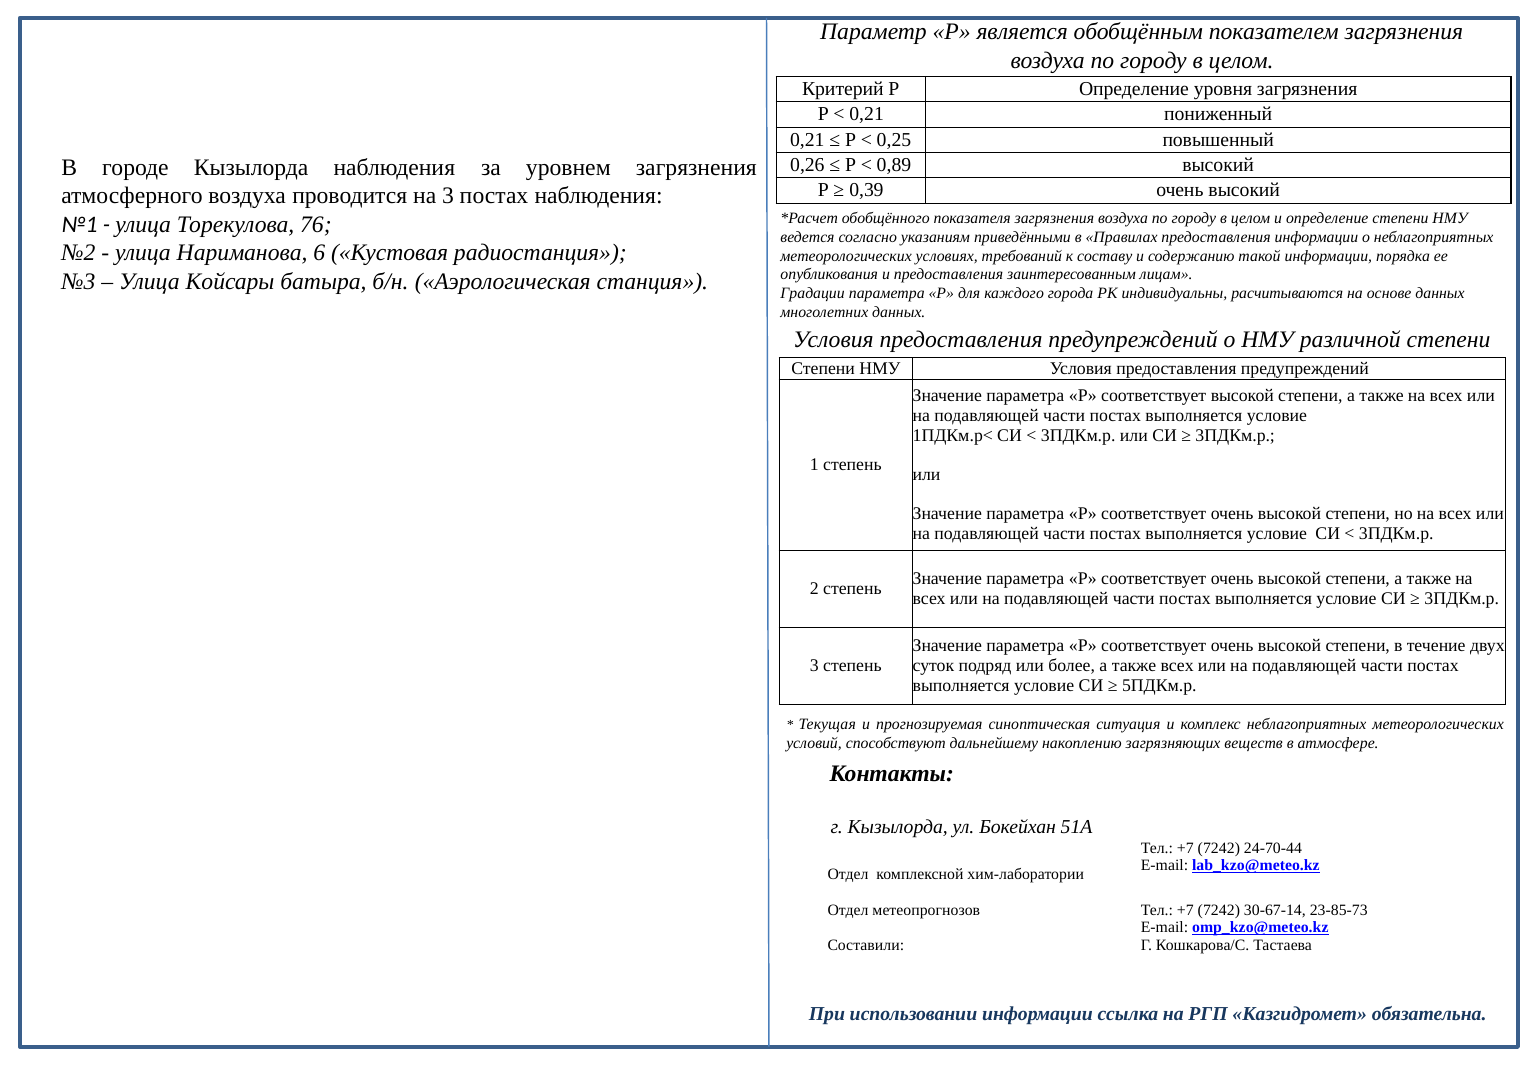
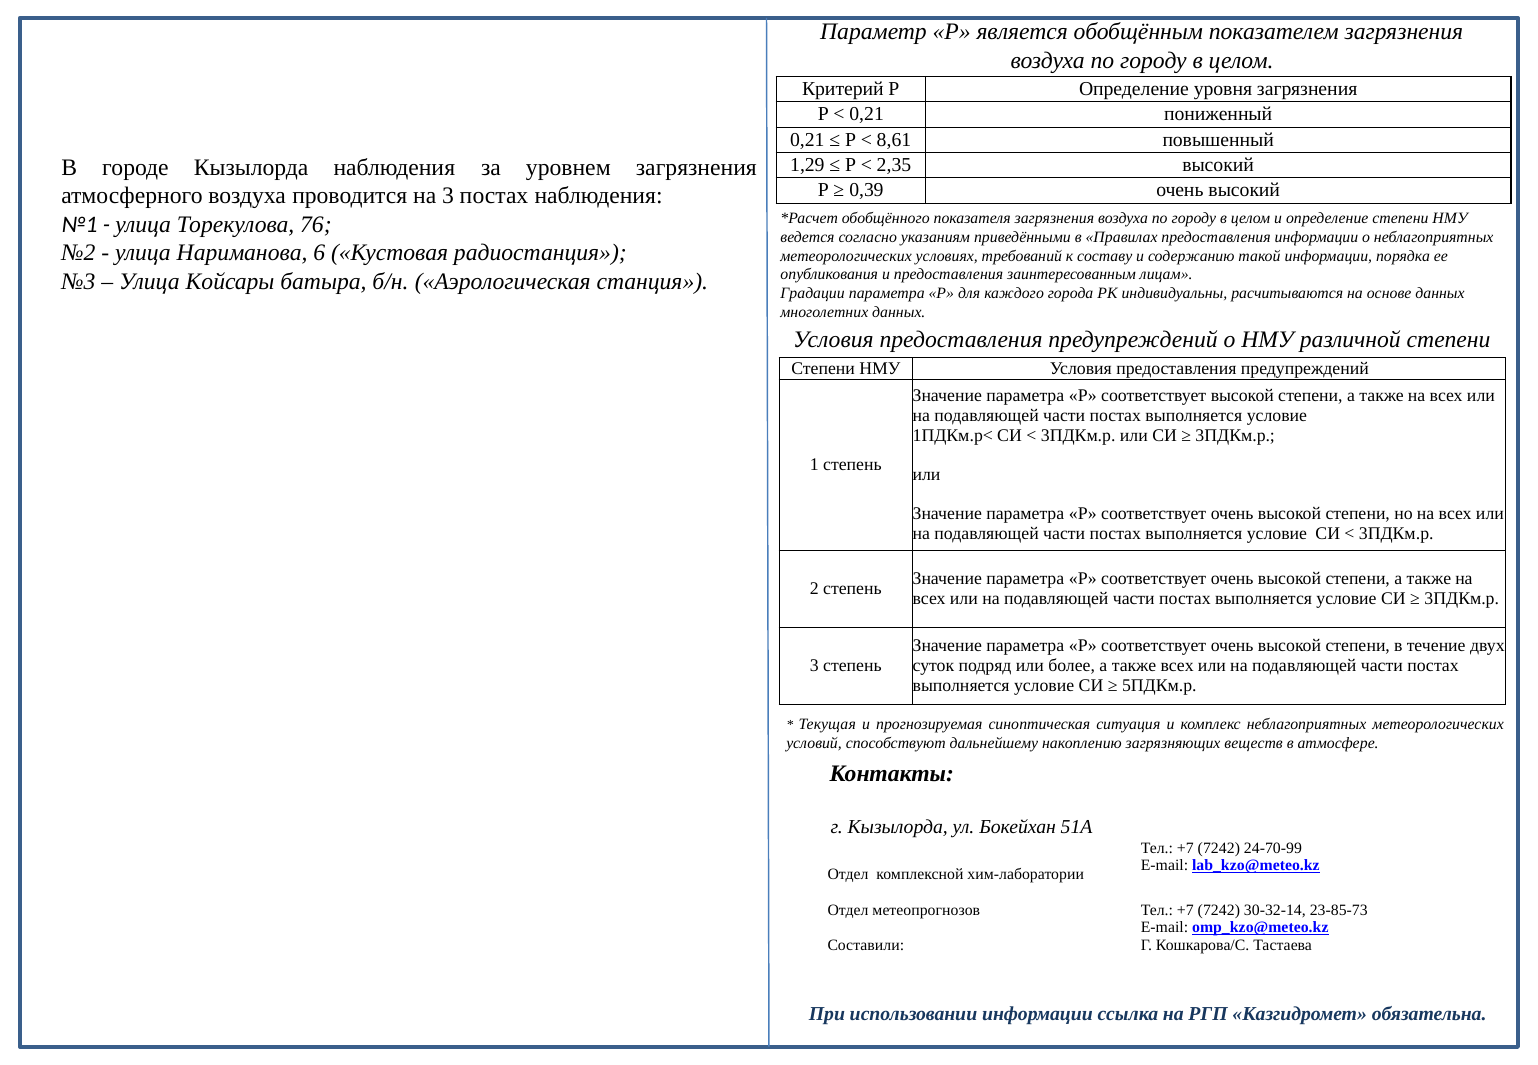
0,25: 0,25 -> 8,61 (894, 140)
0,26: 0,26 -> 1,29 (807, 165)
0,89: 0,89 -> 2,35 (894, 165)
24-70-44: 24-70-44 -> 24-70-99 (1273, 848)
30-67-14: 30-67-14 -> 30-32-14 (1275, 910)
